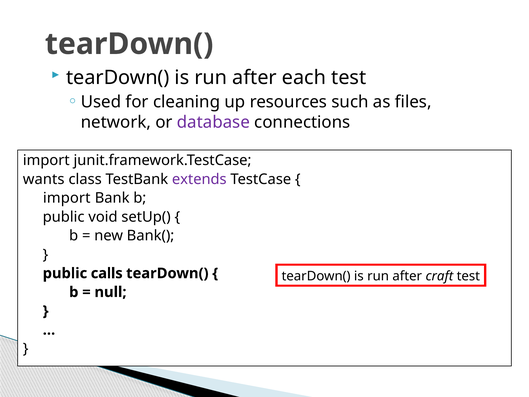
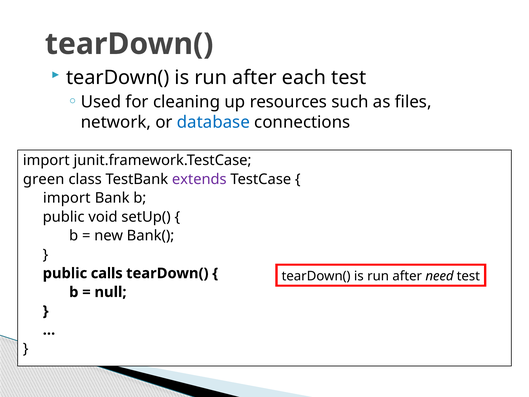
database colour: purple -> blue (213, 122)
wants: wants -> green (44, 179)
craft: craft -> need (440, 276)
